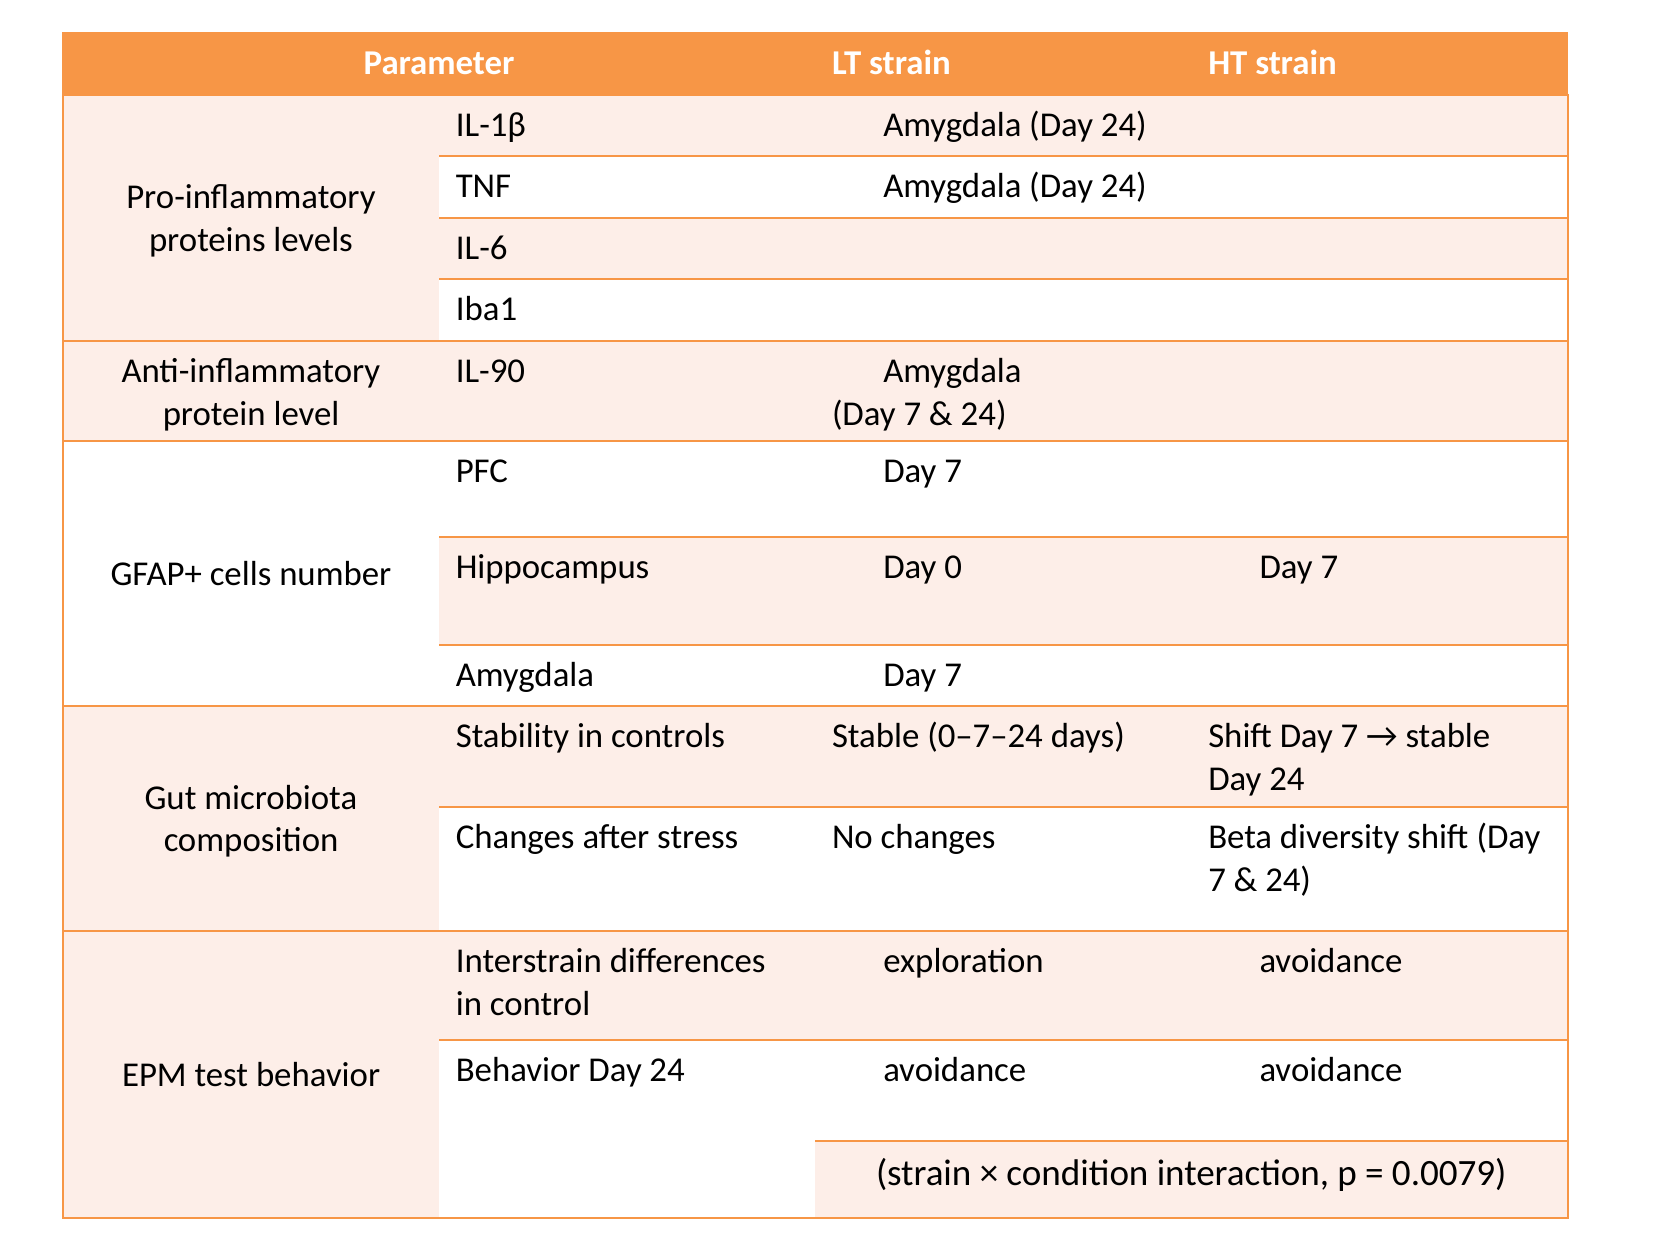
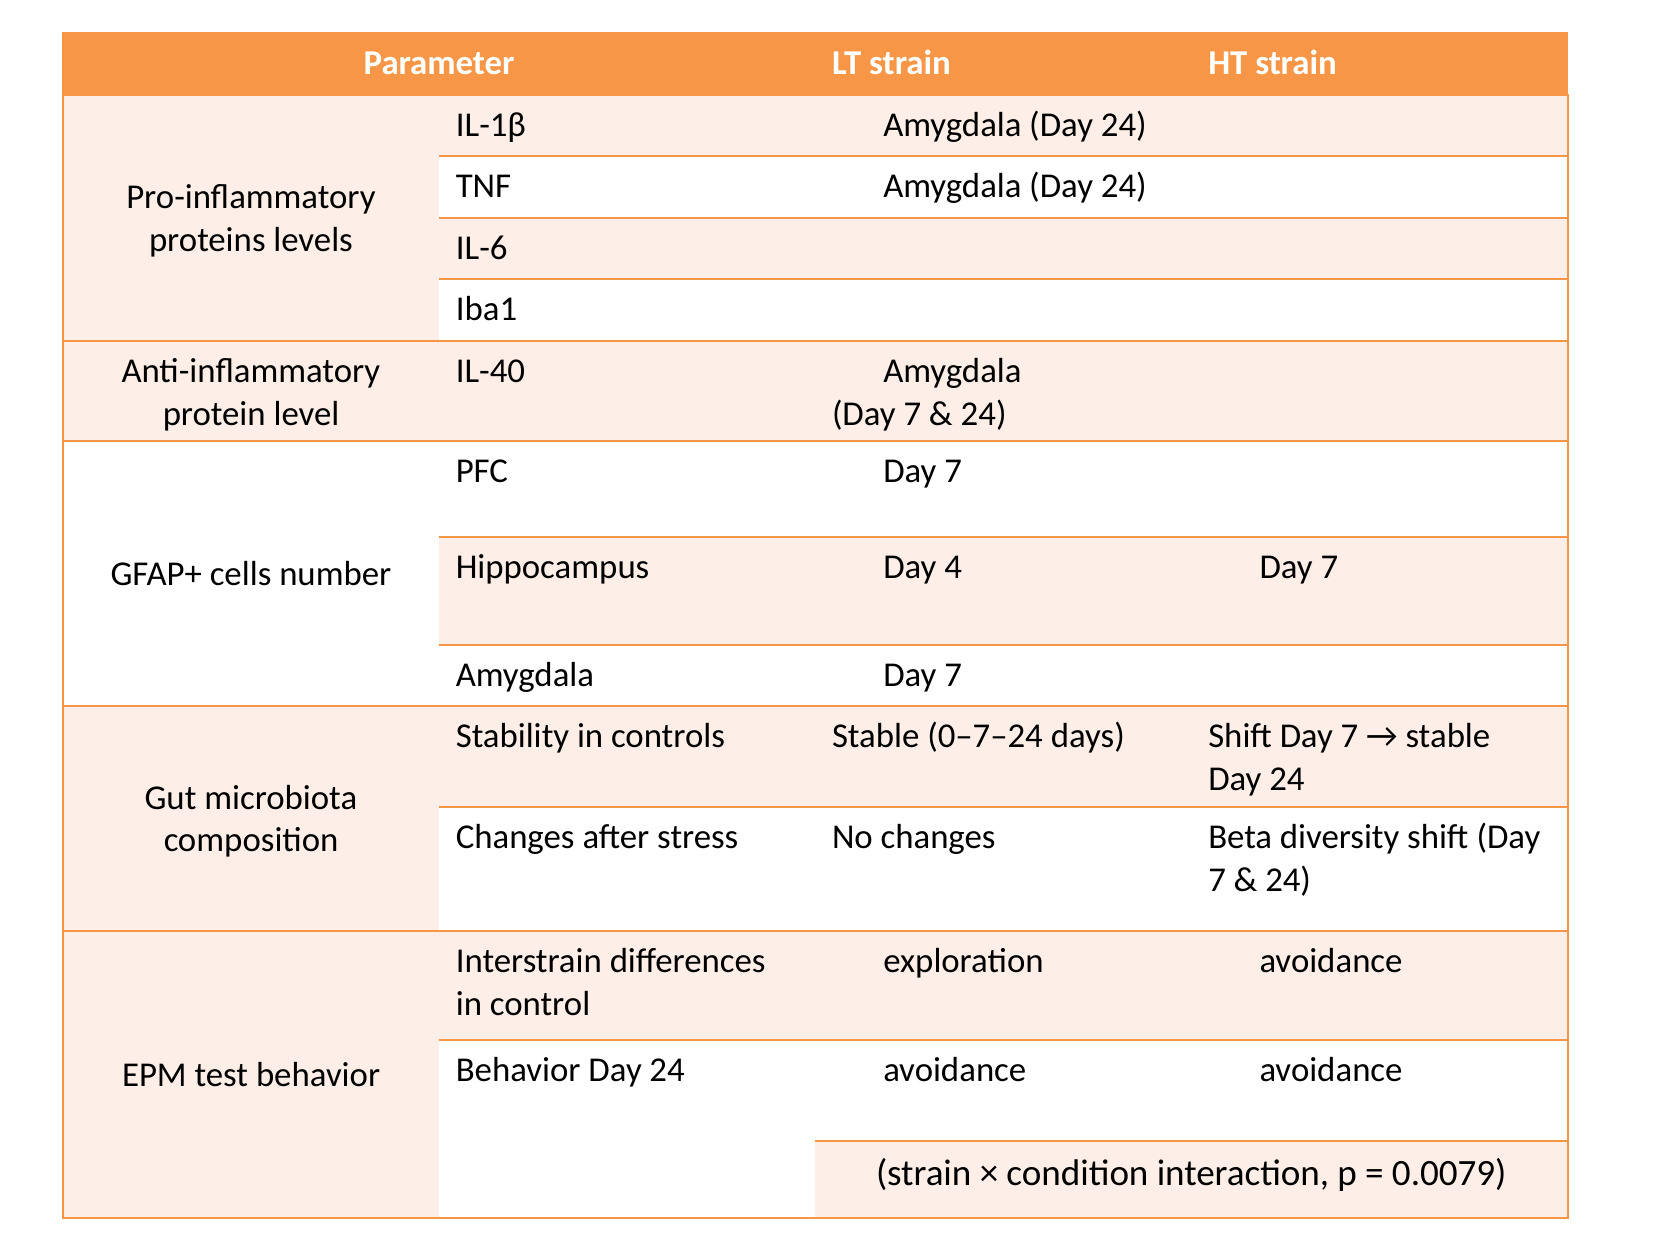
IL-90: IL-90 -> IL-40 (490, 371)
0: 0 -> 4 (953, 567)
